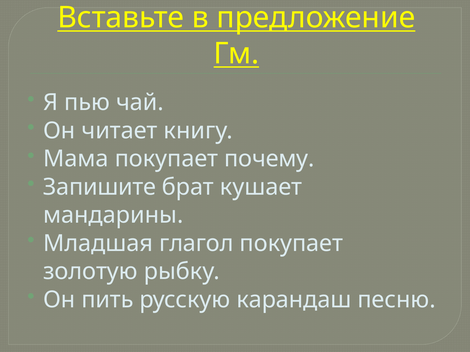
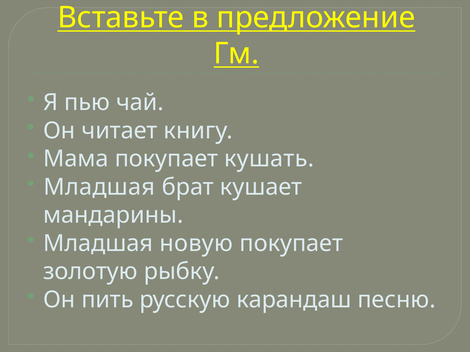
почему: почему -> кушать (269, 159)
Запишите: Запишите -> Младшая (99, 187)
глагол: глагол -> новую (196, 244)
